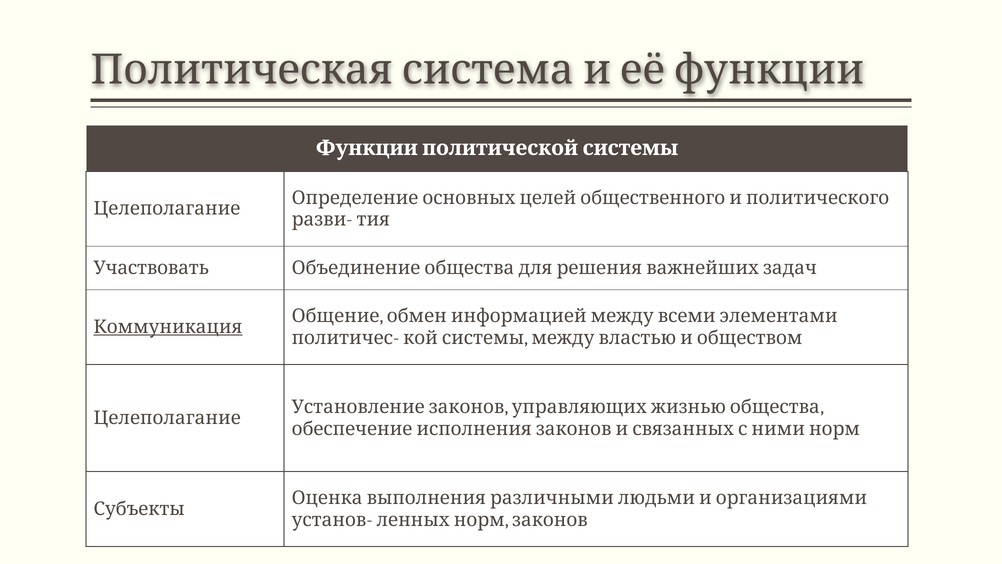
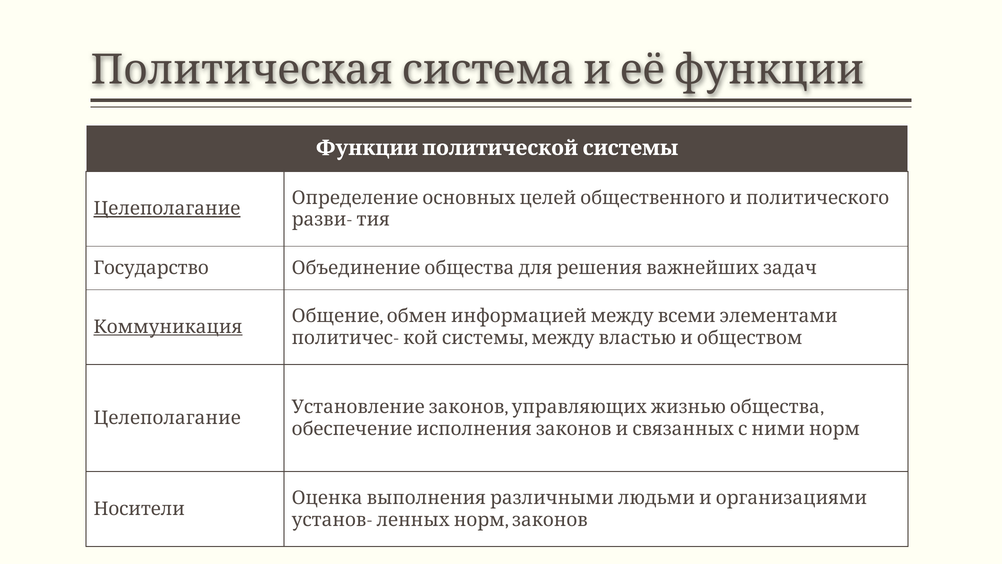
Целеполагание underline: none -> present (167, 209)
Участвовать: Участвовать -> Государство (151, 268)
Субъекты: Субъекты -> Носители (139, 509)
